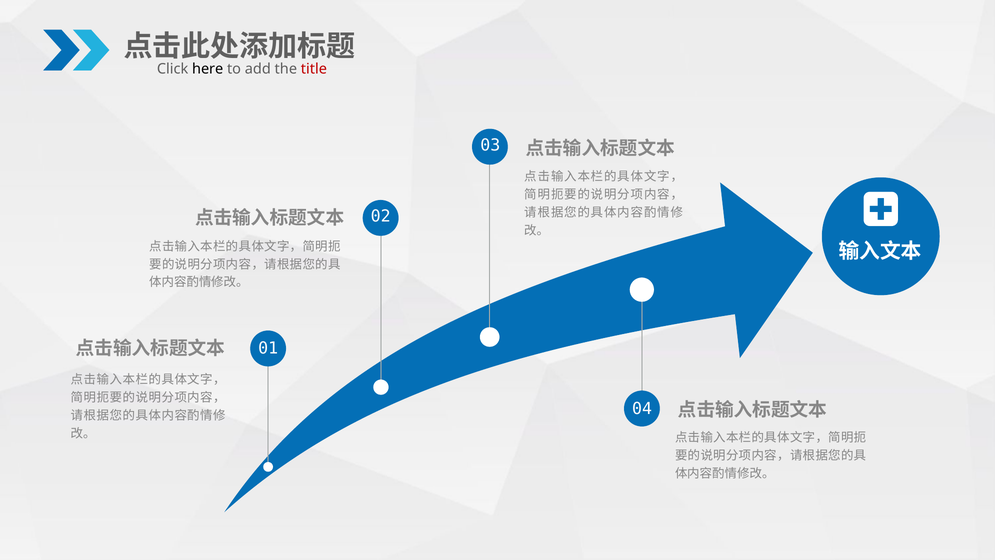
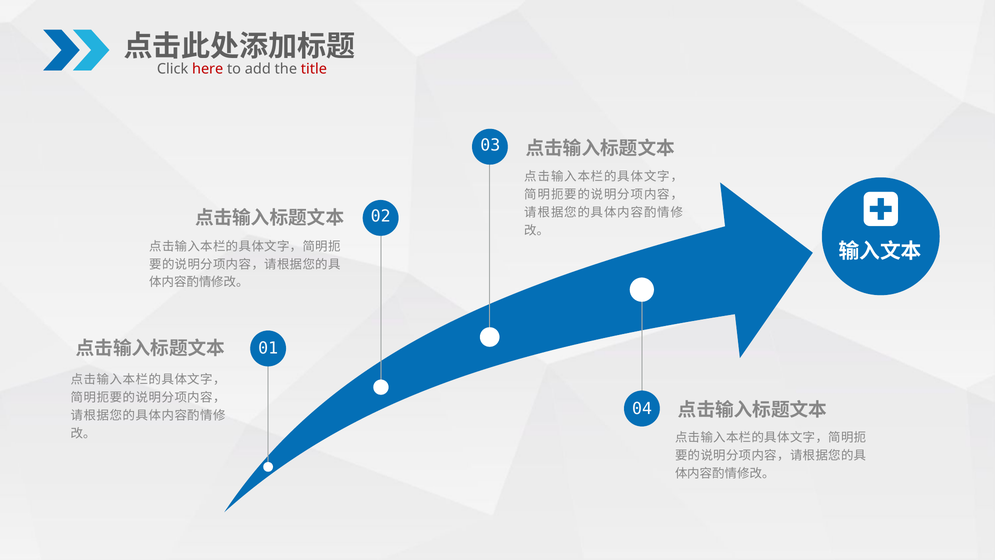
here colour: black -> red (208, 69)
